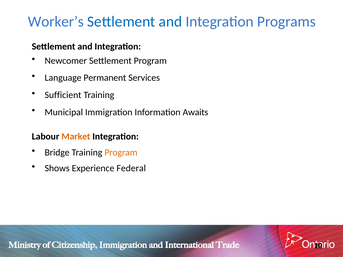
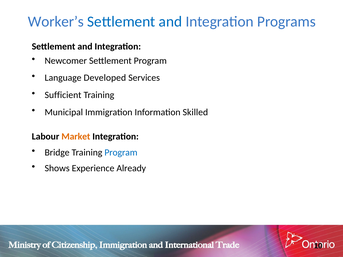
Permanent: Permanent -> Developed (105, 78)
Awaits: Awaits -> Skilled (195, 112)
Program colour: orange -> blue (121, 153)
Federal: Federal -> Already (131, 168)
